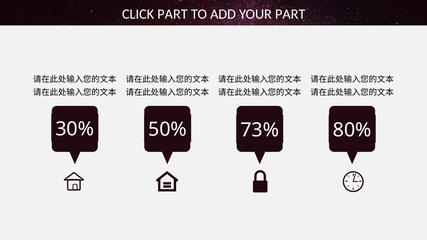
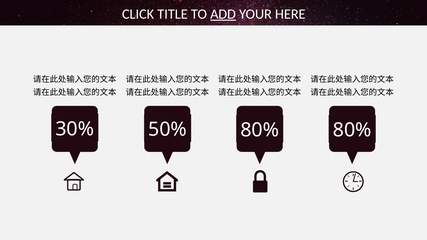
CLICK PART: PART -> TITLE (173, 14)
ADD underline: none -> present (223, 14)
YOUR PART: PART -> HERE (290, 14)
50% 73%: 73% -> 80% (260, 130)
